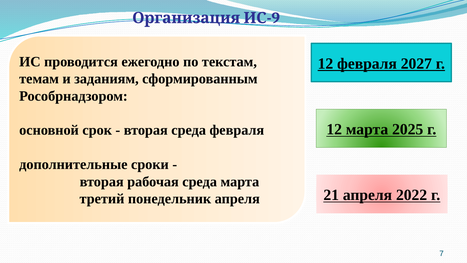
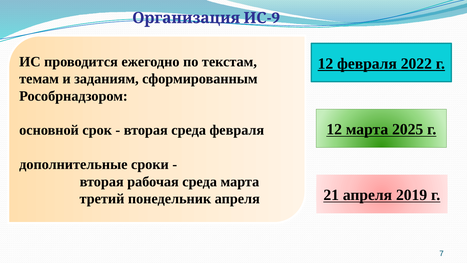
2027: 2027 -> 2022 (416, 64)
2022: 2022 -> 2019 (412, 195)
